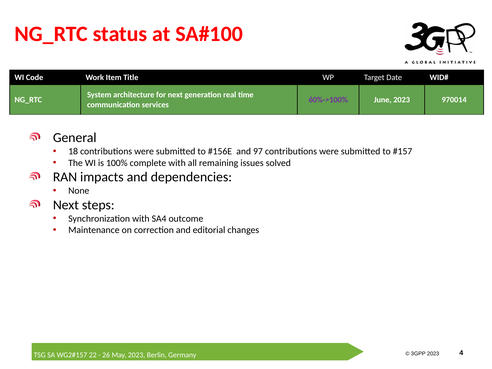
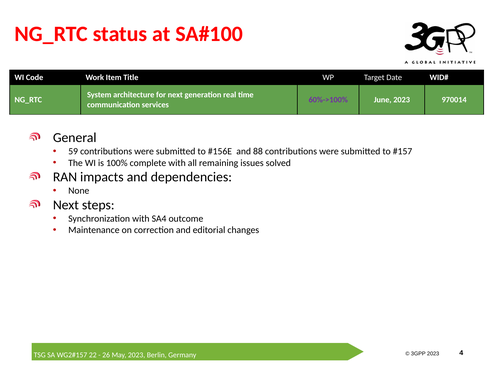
18: 18 -> 59 (73, 151)
97: 97 -> 88 (258, 151)
